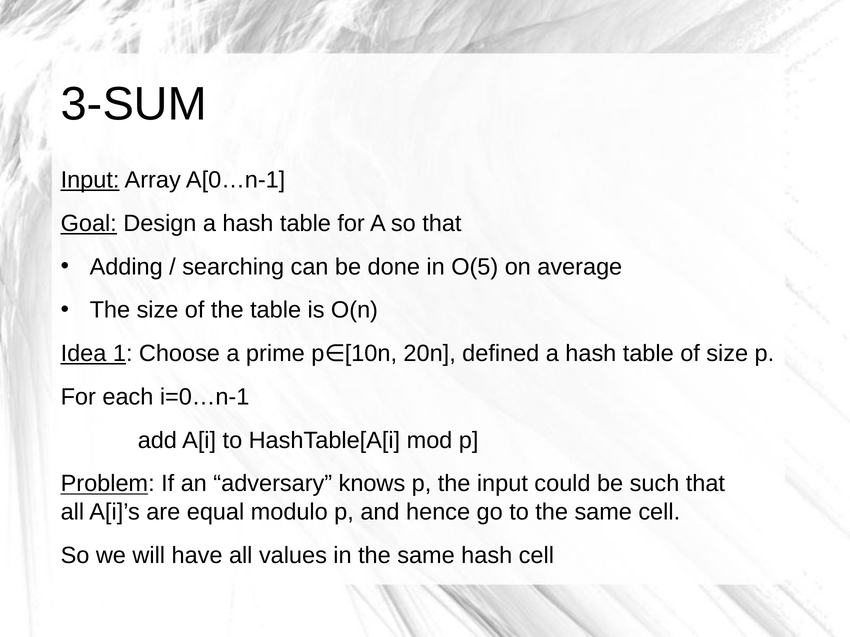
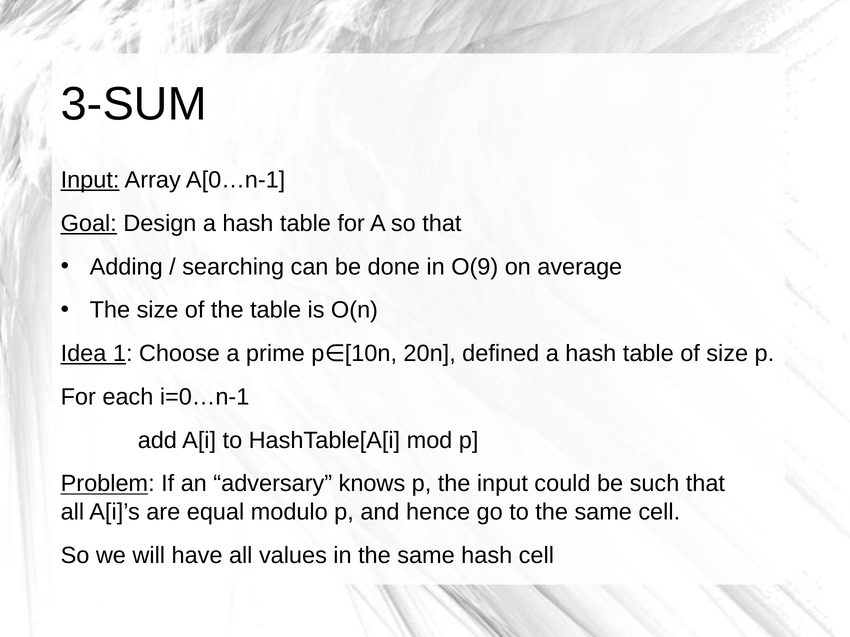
O(5: O(5 -> O(9 (475, 267)
